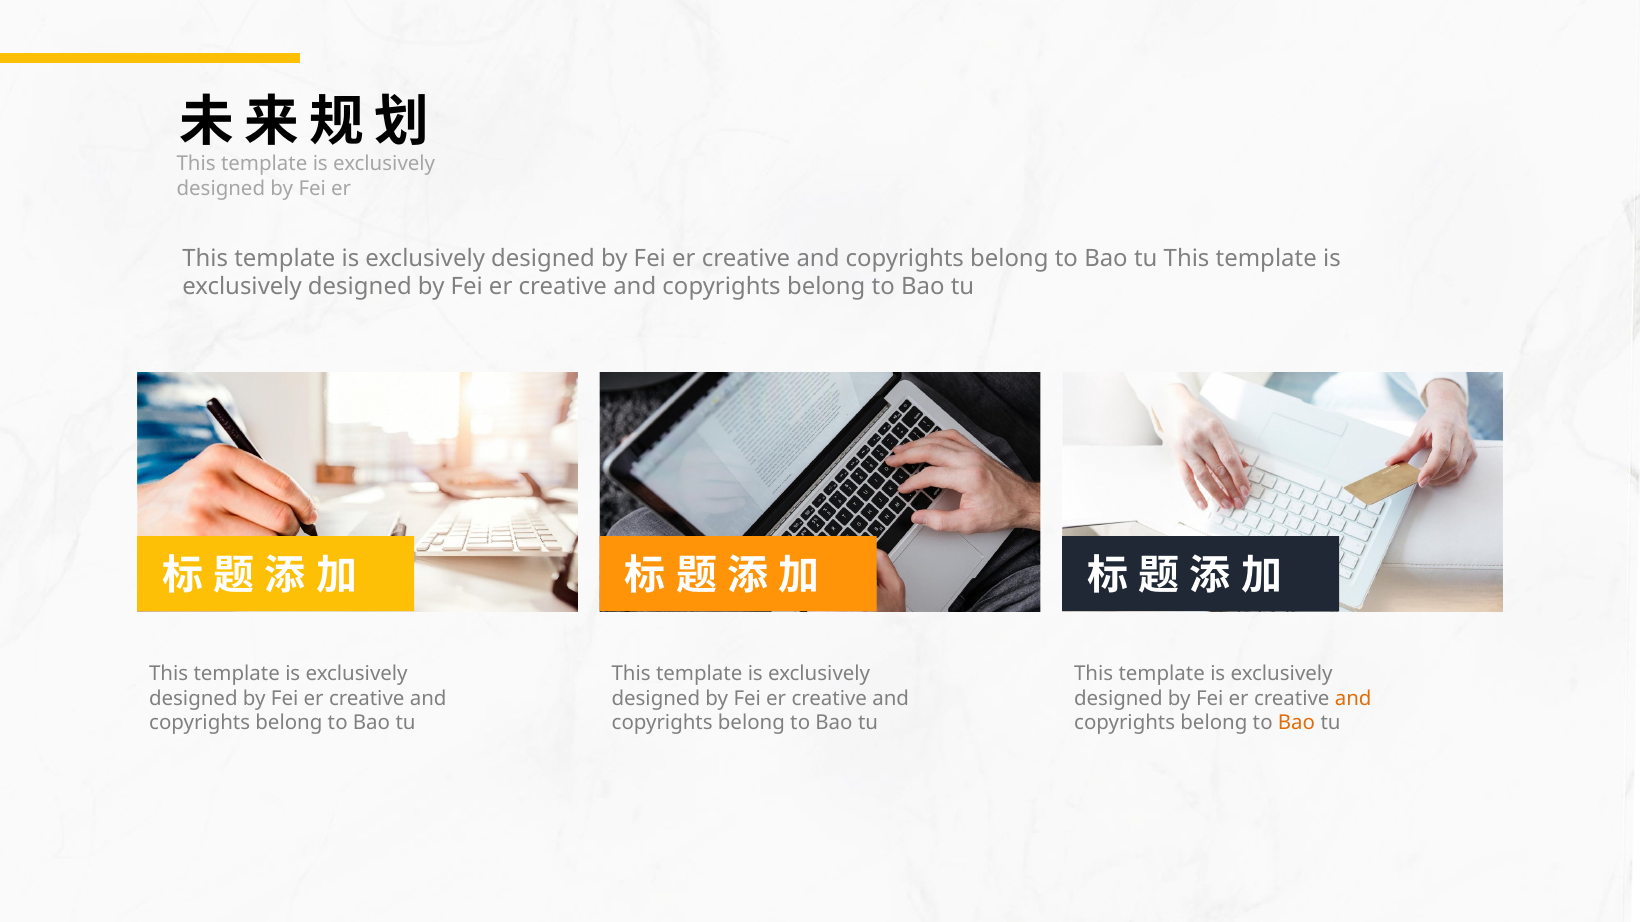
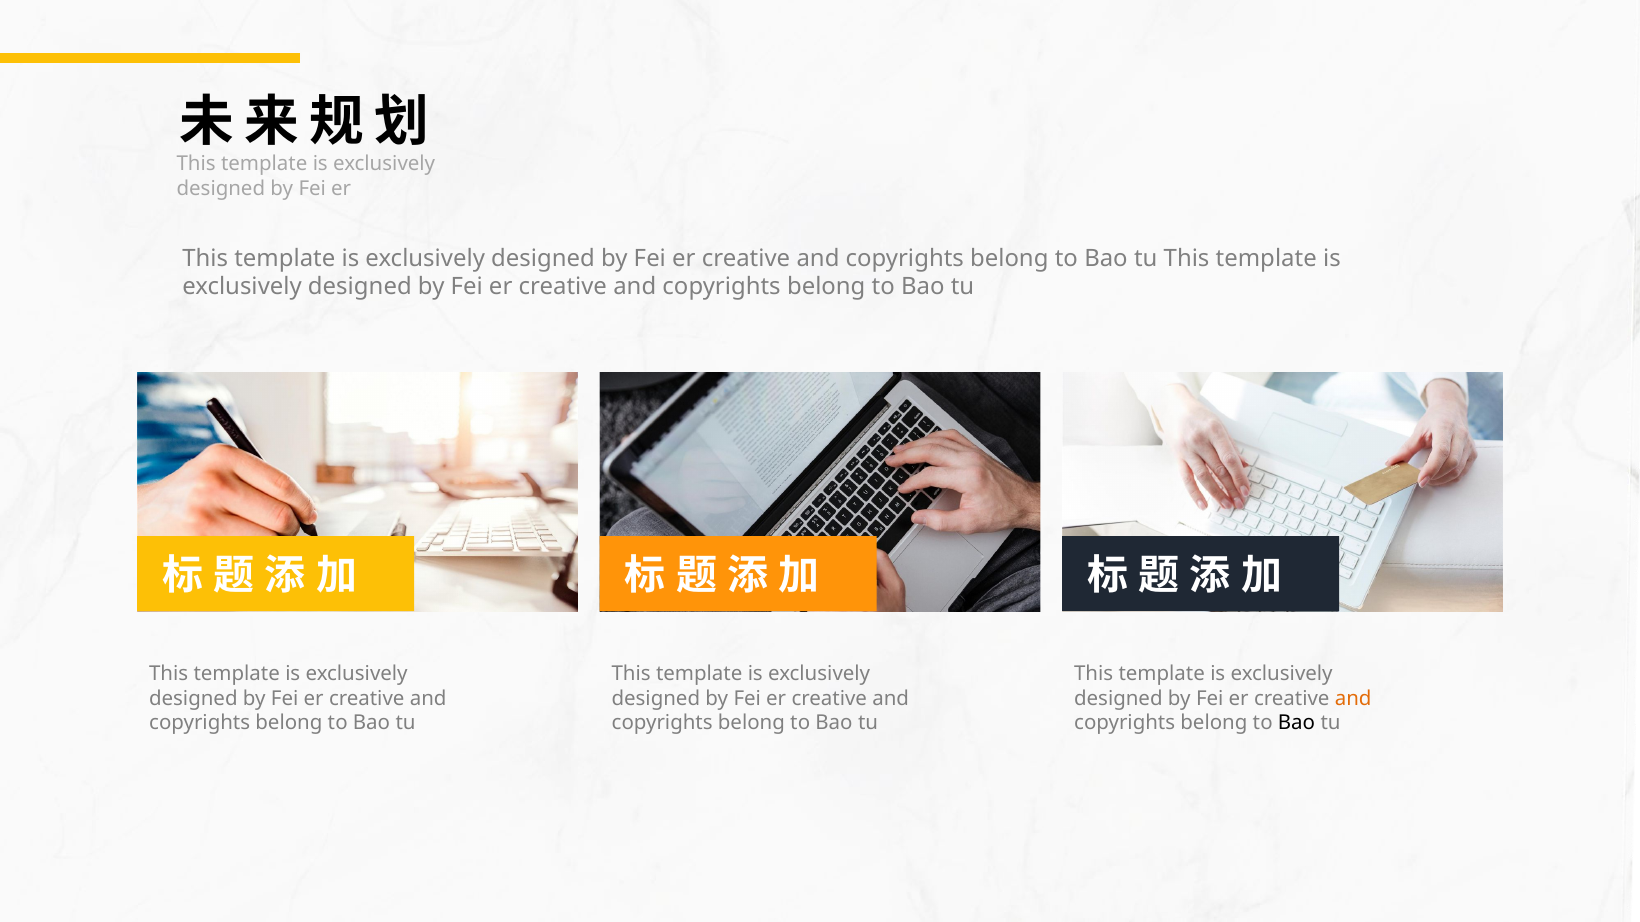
Bao colour: orange -> black (1296, 723)
